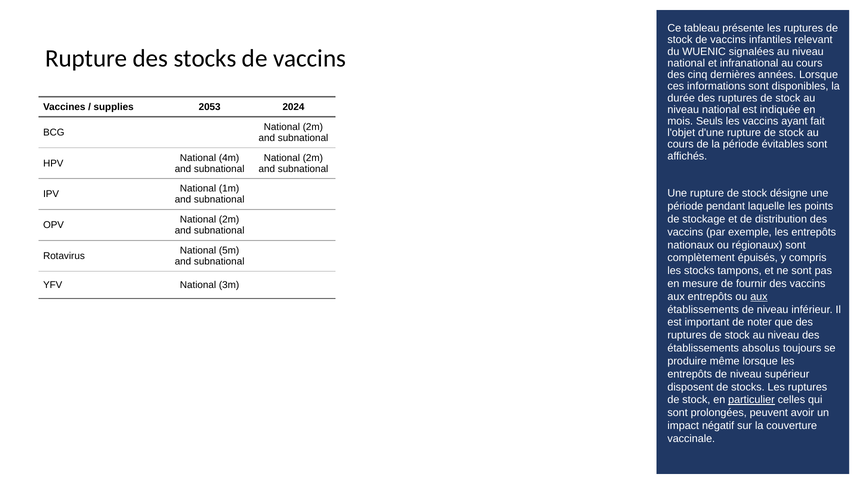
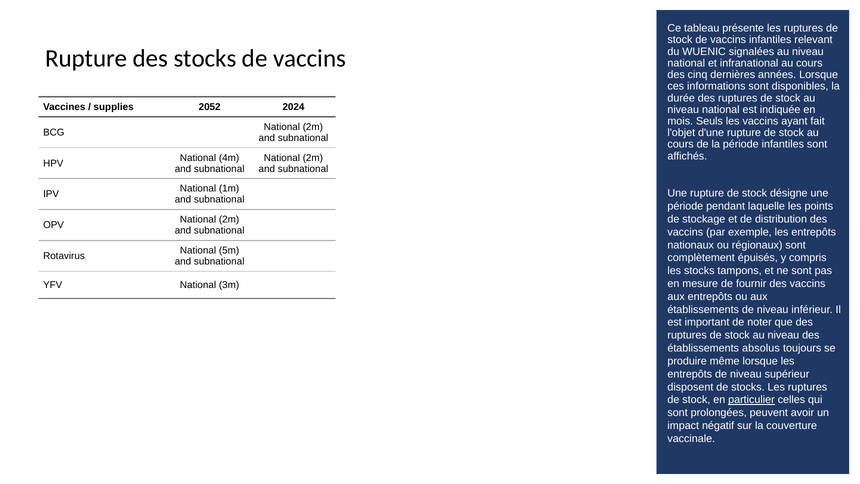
2053: 2053 -> 2052 (210, 107)
période évitables: évitables -> infantiles (783, 144)
aux underline: present -> none (759, 296)
